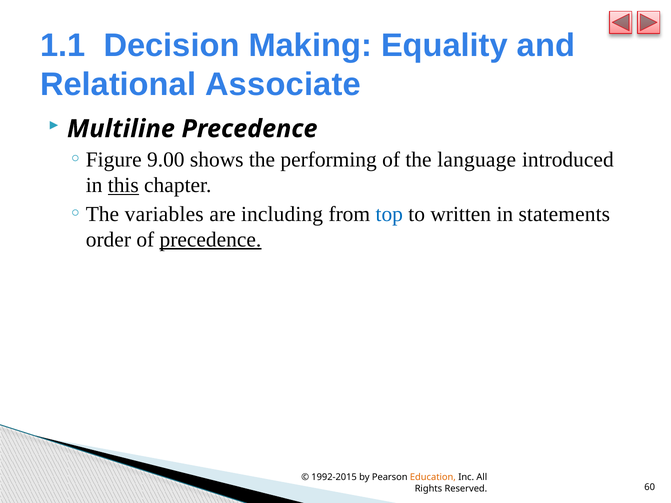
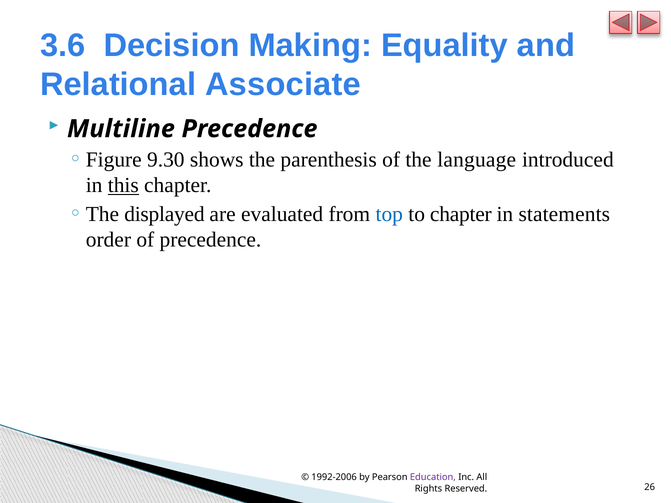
1.1: 1.1 -> 3.6 (63, 45)
9.00: 9.00 -> 9.30 (166, 160)
performing: performing -> parenthesis (329, 160)
variables: variables -> displayed (164, 214)
including: including -> evaluated (282, 214)
to written: written -> chapter (461, 214)
precedence underline: present -> none (210, 240)
1992-2015: 1992-2015 -> 1992-2006 (334, 478)
Education colour: orange -> purple (433, 478)
60: 60 -> 26 (650, 487)
